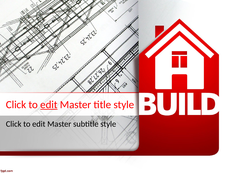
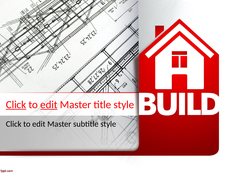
Click underline: none -> present (16, 104)
